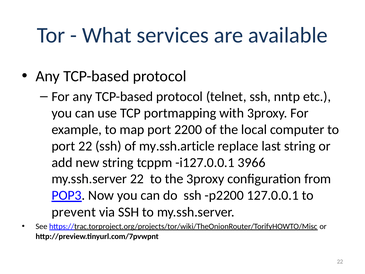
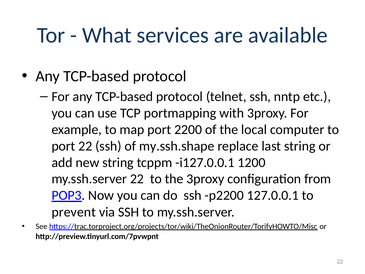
my.ssh.article: my.ssh.article -> my.ssh.shape (177, 146)
3966: 3966 -> 1200 (252, 162)
